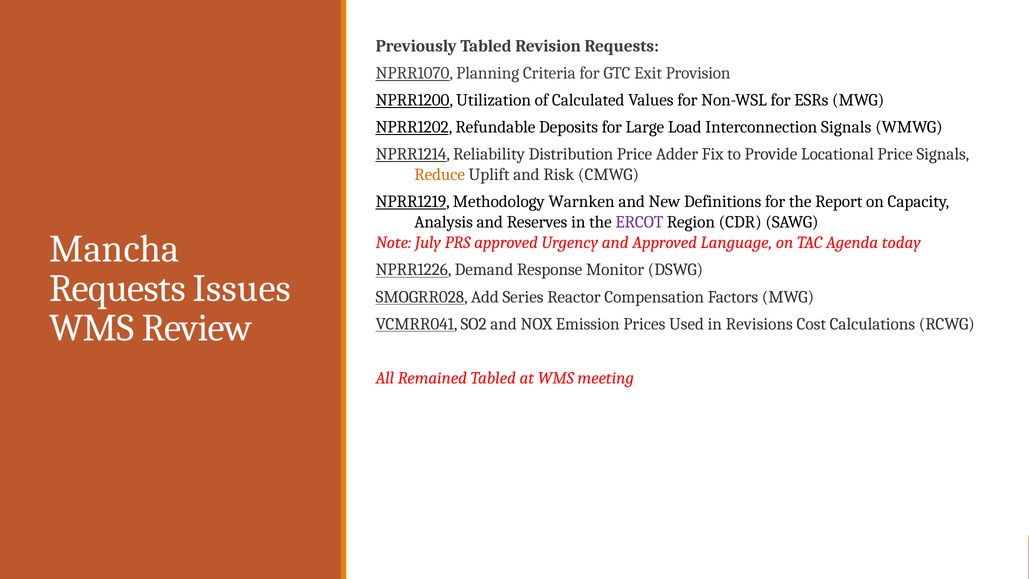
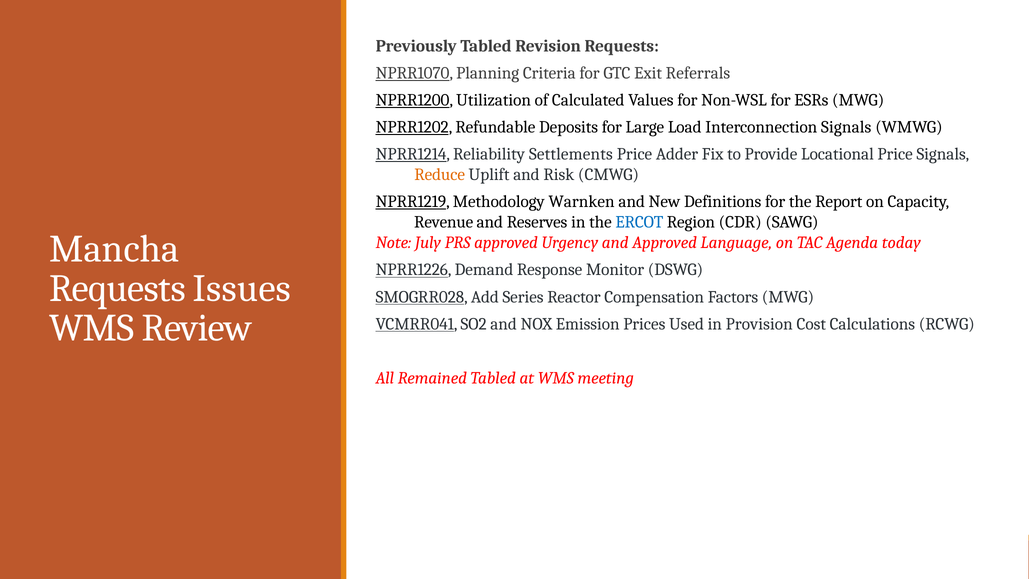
Provision: Provision -> Referrals (698, 73)
Distribution: Distribution -> Settlements (571, 154)
Analysis: Analysis -> Revenue (444, 222)
ERCOT colour: purple -> blue (639, 222)
Revisions: Revisions -> Provision (759, 324)
